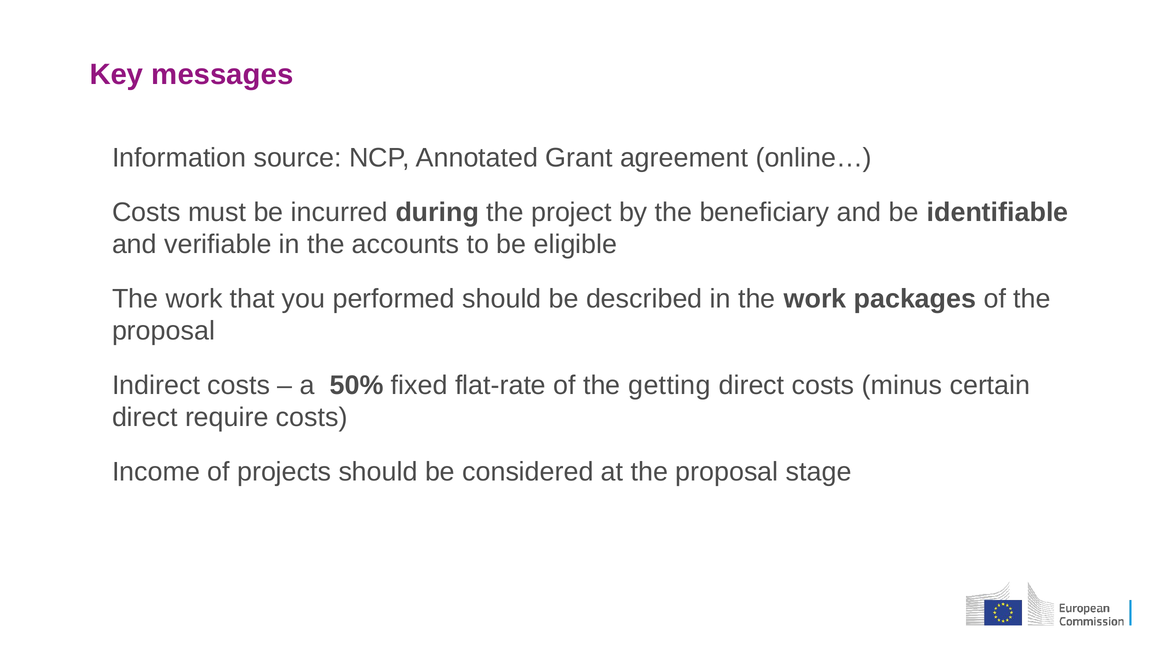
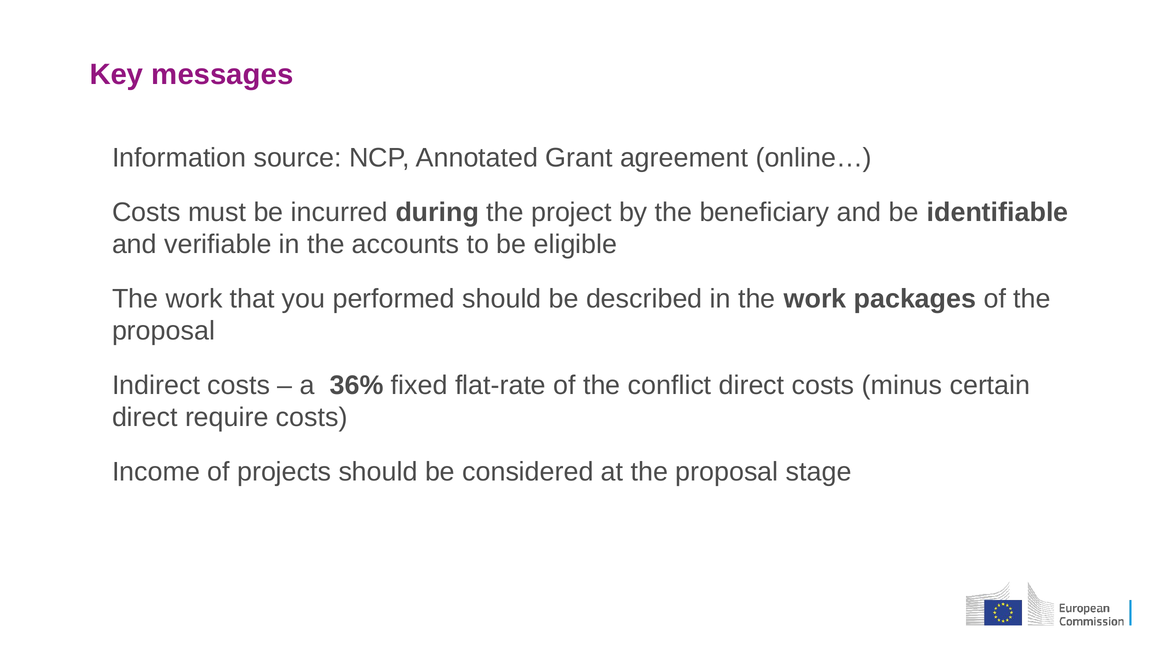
50%: 50% -> 36% (357, 386)
getting: getting -> conflict (670, 386)
